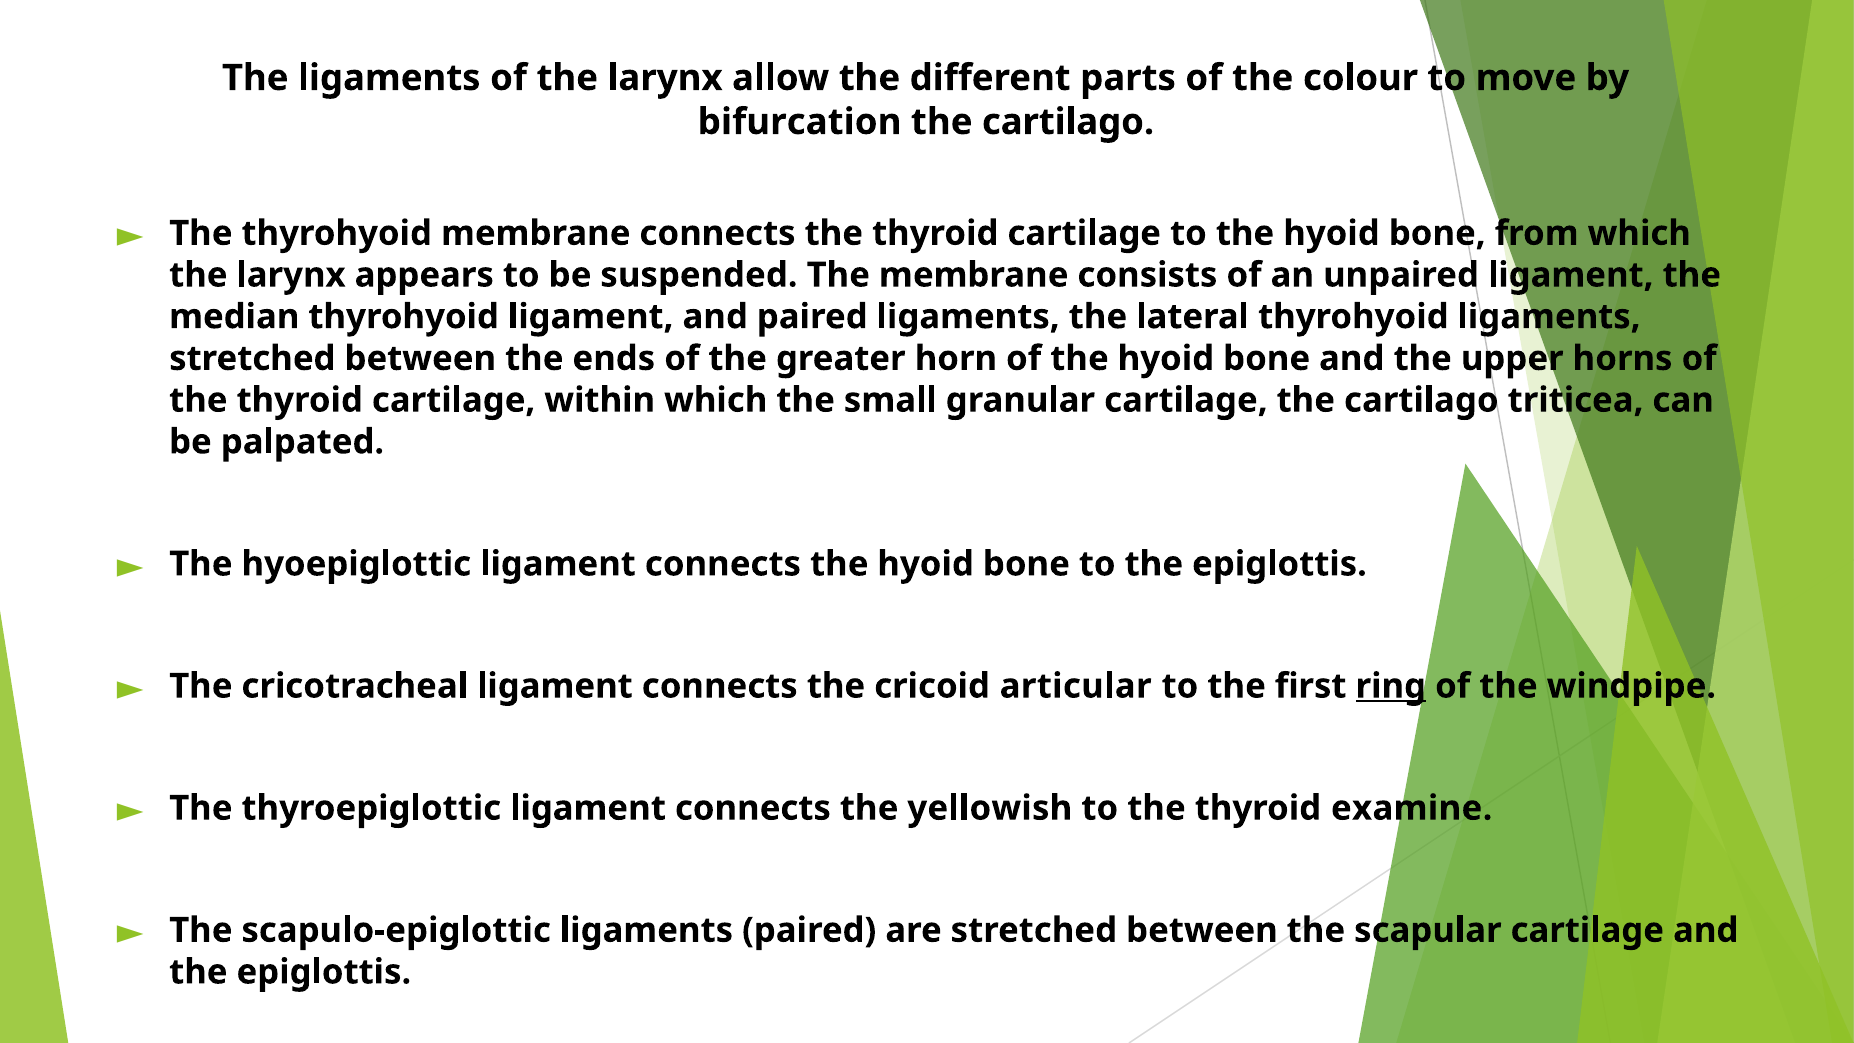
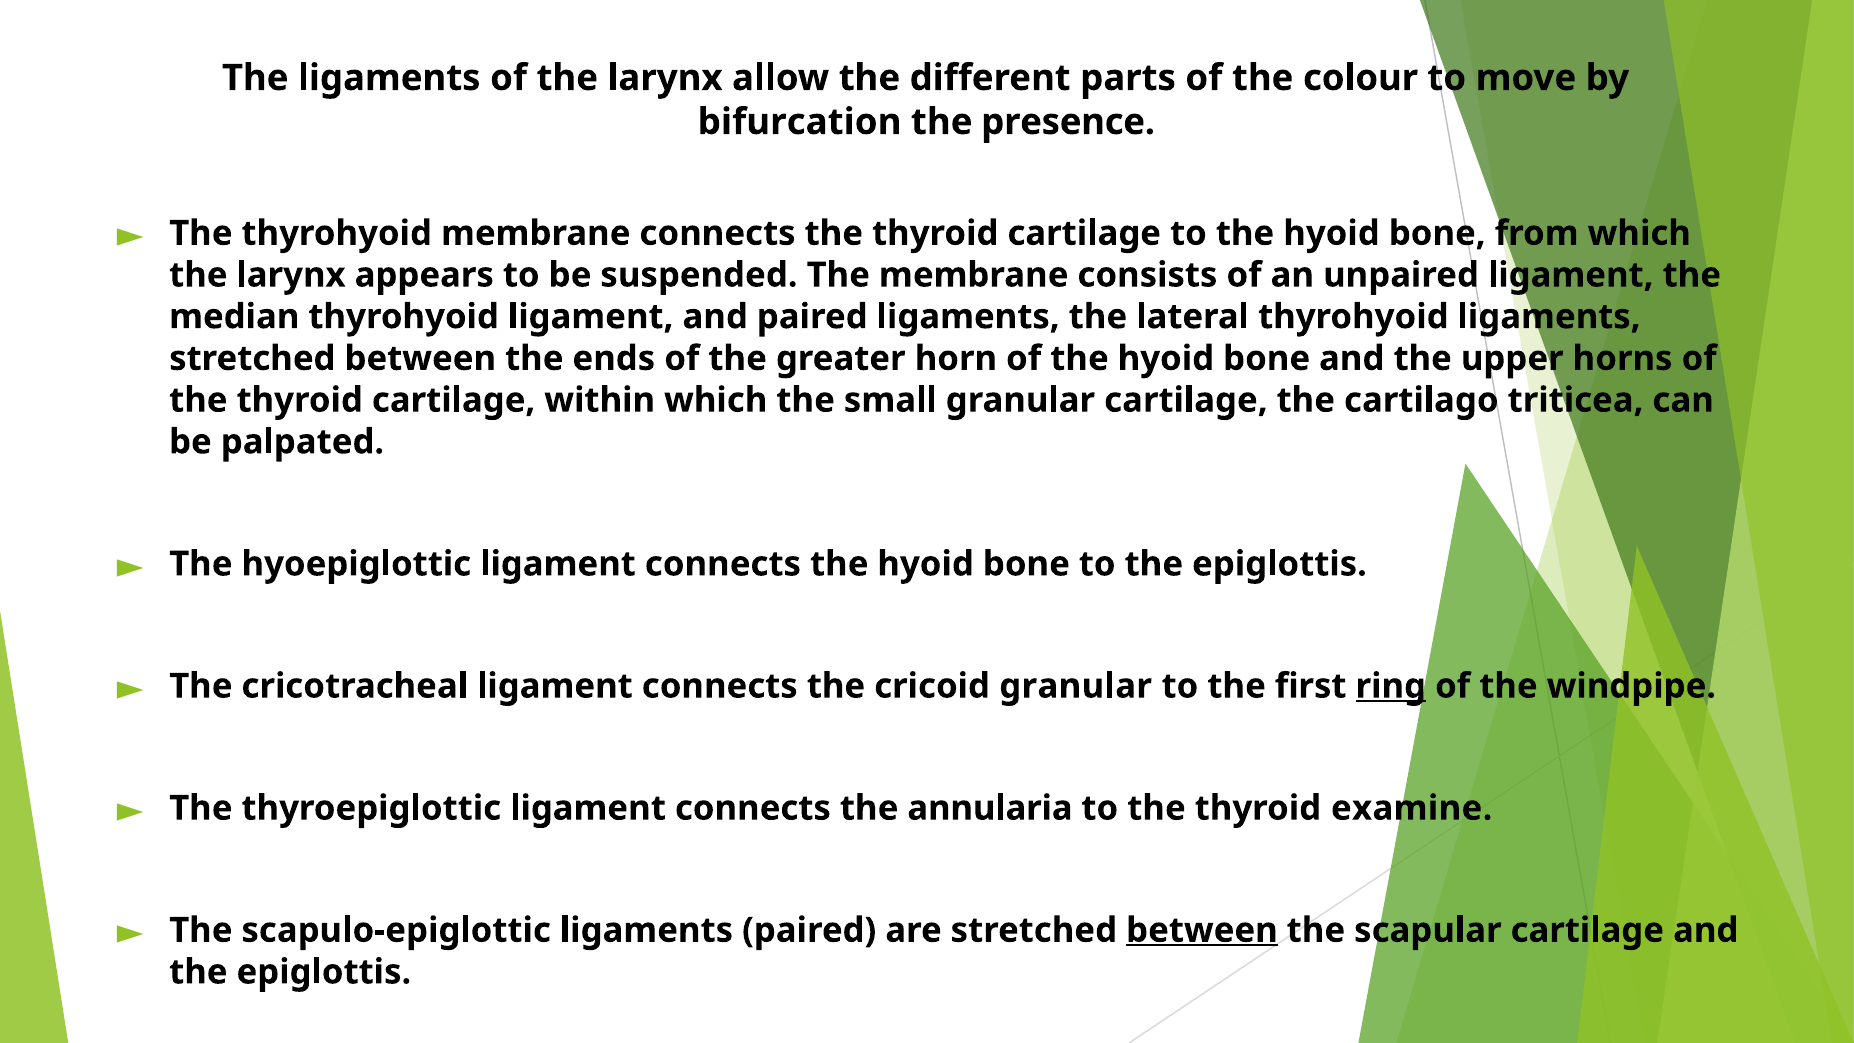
cartilago: cartilago -> presence (1068, 122)
cricoid articular: articular -> granular (1076, 686)
yellowish: yellowish -> annularia (990, 808)
between underline: none -> present (1202, 930)
